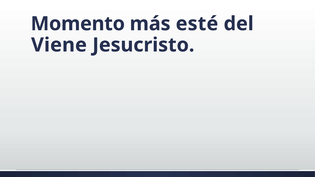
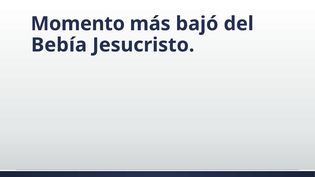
esté: esté -> bajó (197, 24)
Viene: Viene -> Bebía (59, 45)
